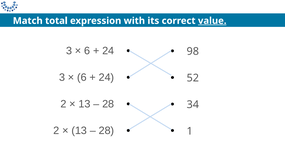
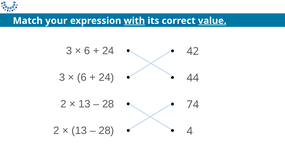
total: total -> your (56, 21)
with underline: none -> present (134, 21)
98: 98 -> 42 (193, 52)
52: 52 -> 44 (193, 78)
34: 34 -> 74 (193, 105)
1: 1 -> 4 (190, 131)
